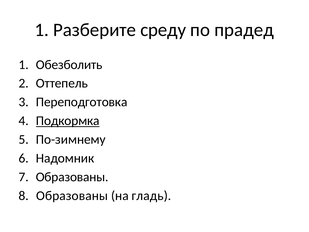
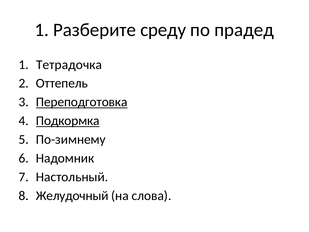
Обезболить: Обезболить -> Тетрадочка (69, 65)
Переподготовка underline: none -> present (82, 102)
Образованы: Образованы -> Настольный (72, 177)
Образованы: Образованы -> Желудочный (72, 196)
гладь: гладь -> слова (152, 196)
